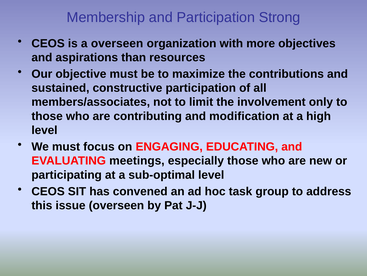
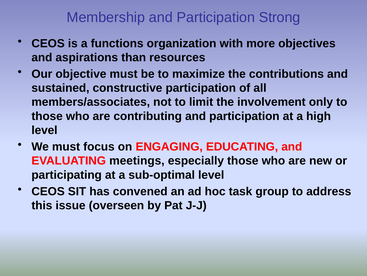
a overseen: overseen -> functions (117, 43)
contributing and modification: modification -> participation (244, 116)
